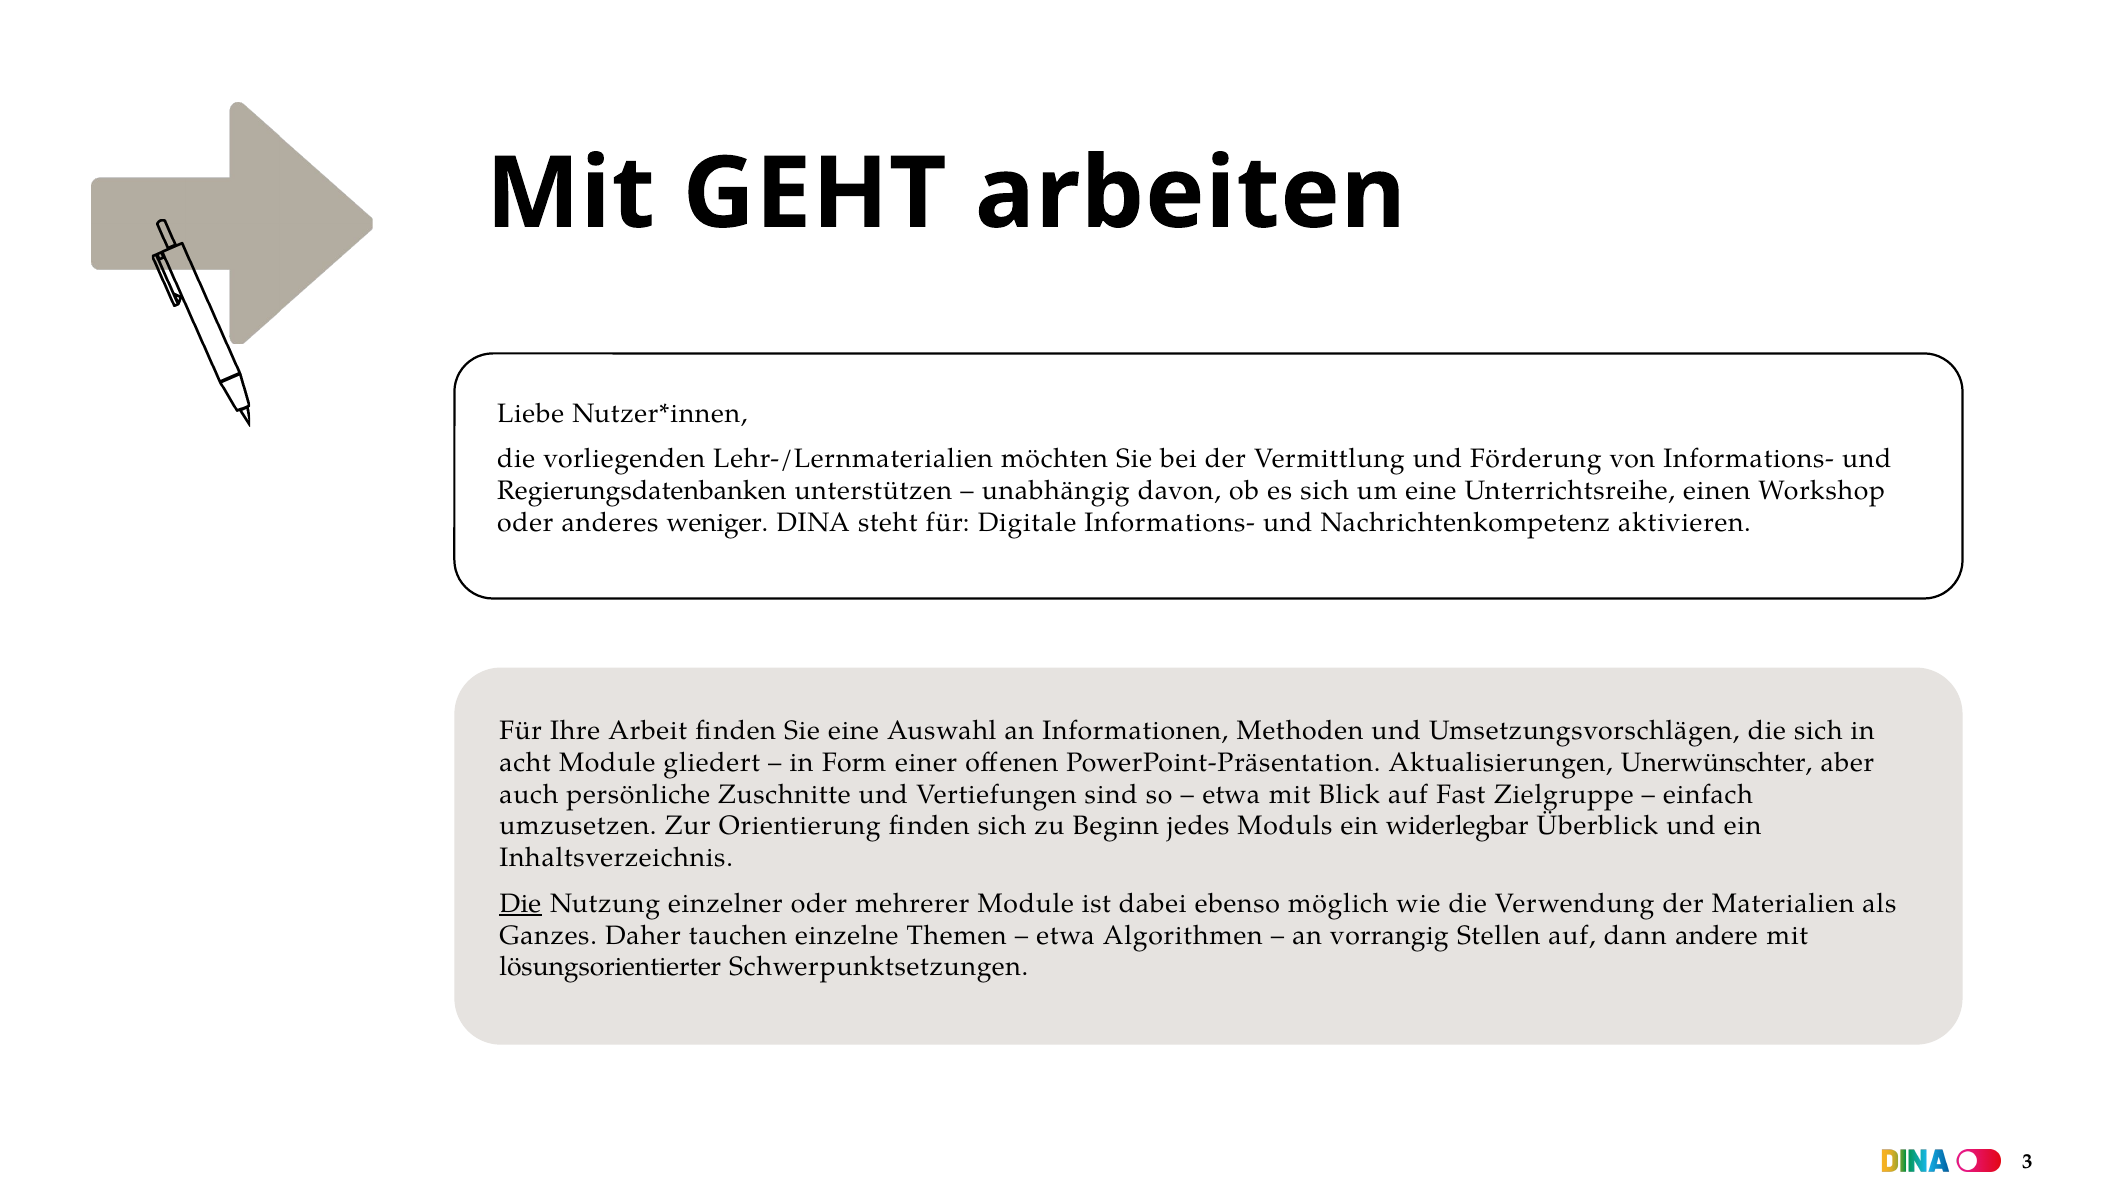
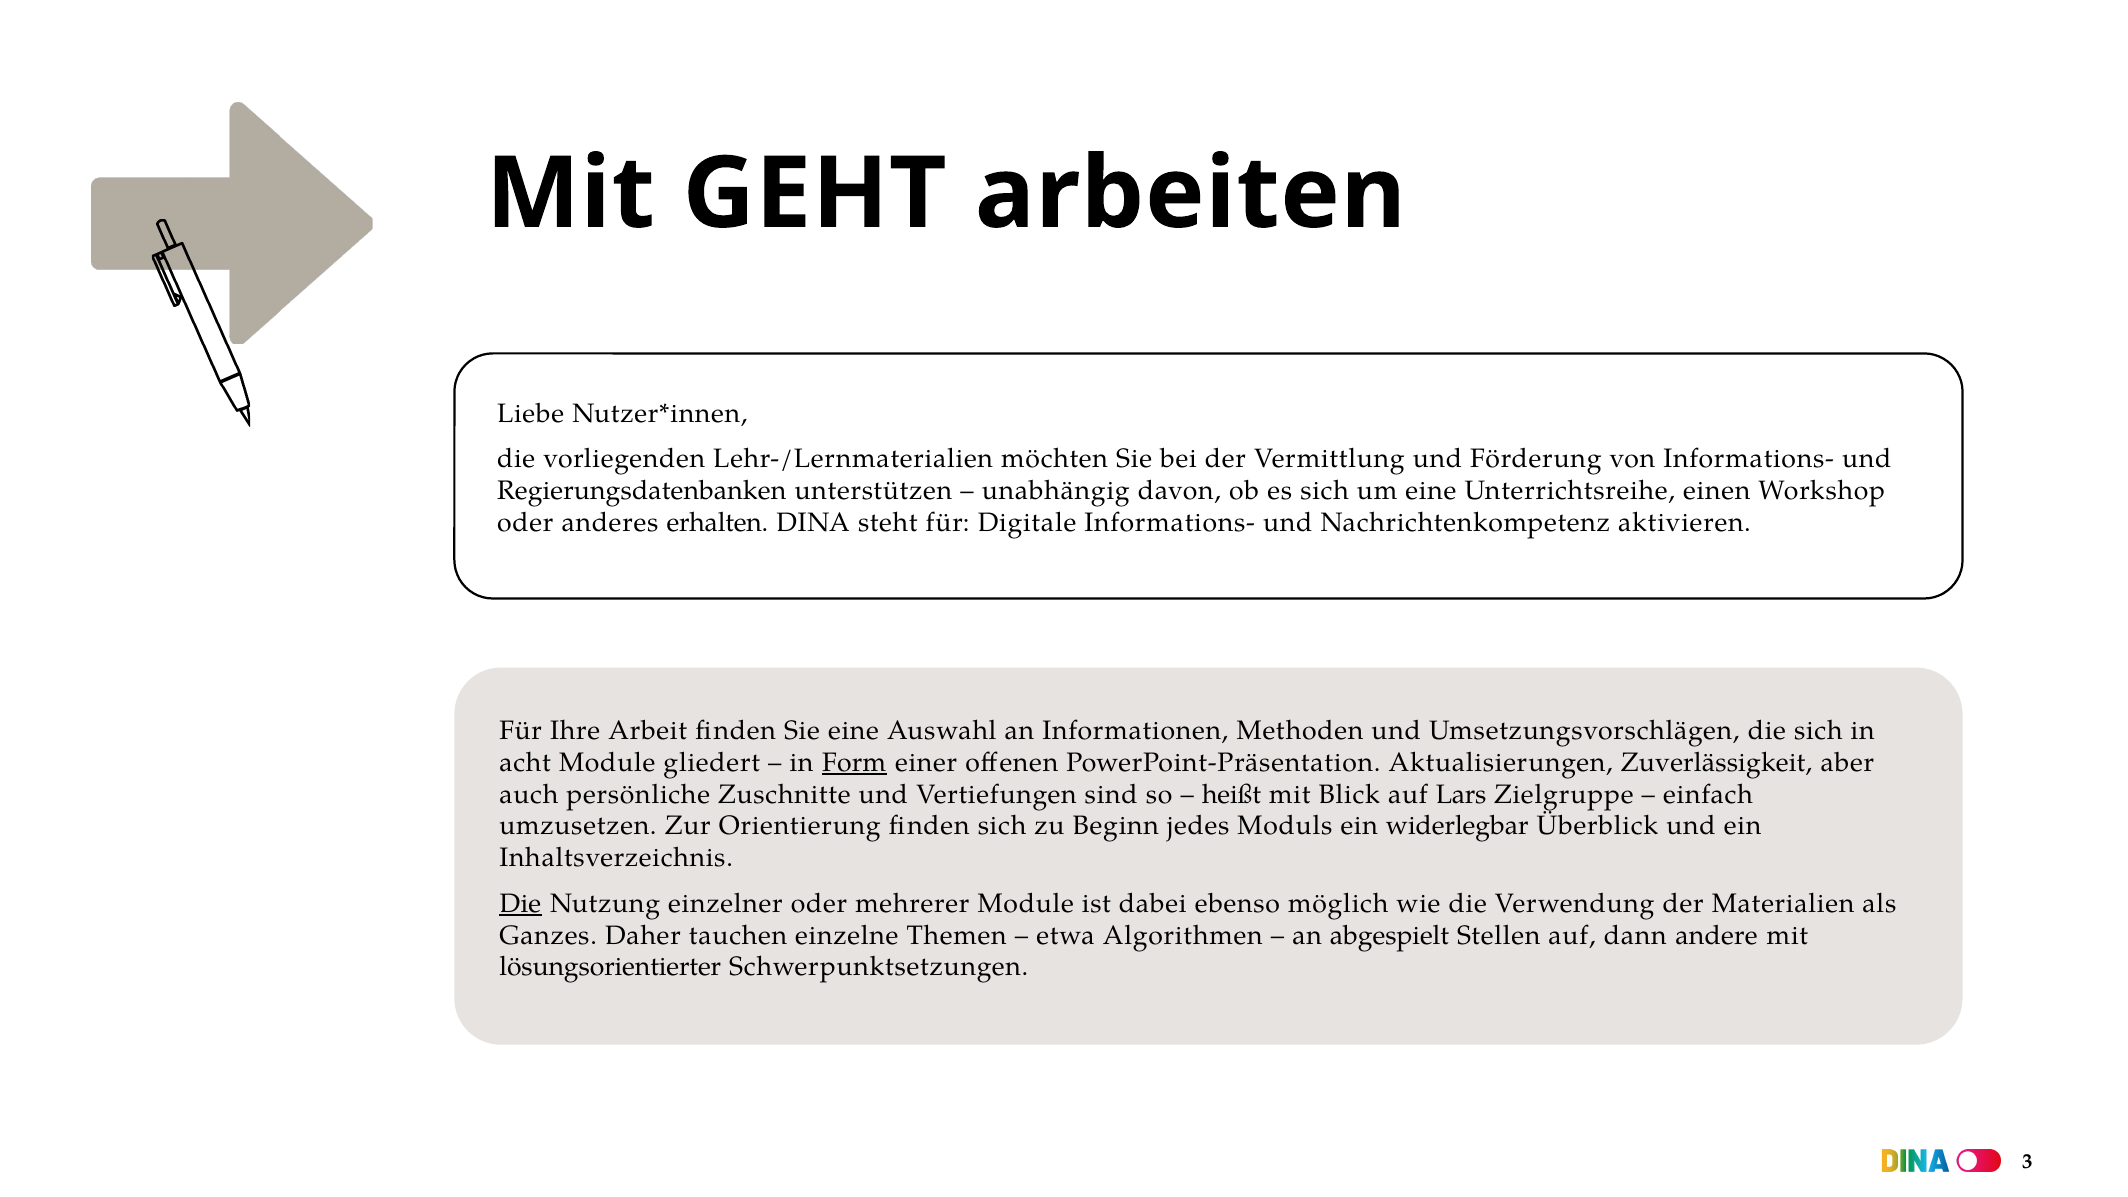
weniger: weniger -> erhalten (717, 523)
Form underline: none -> present (854, 762)
Unerwünschter: Unerwünschter -> Zuverlässigkeit (1717, 762)
etwa: etwa -> heißt (1232, 794)
Fast: Fast -> Lars (1461, 794)
vorrangig: vorrangig -> abgespielt (1390, 935)
